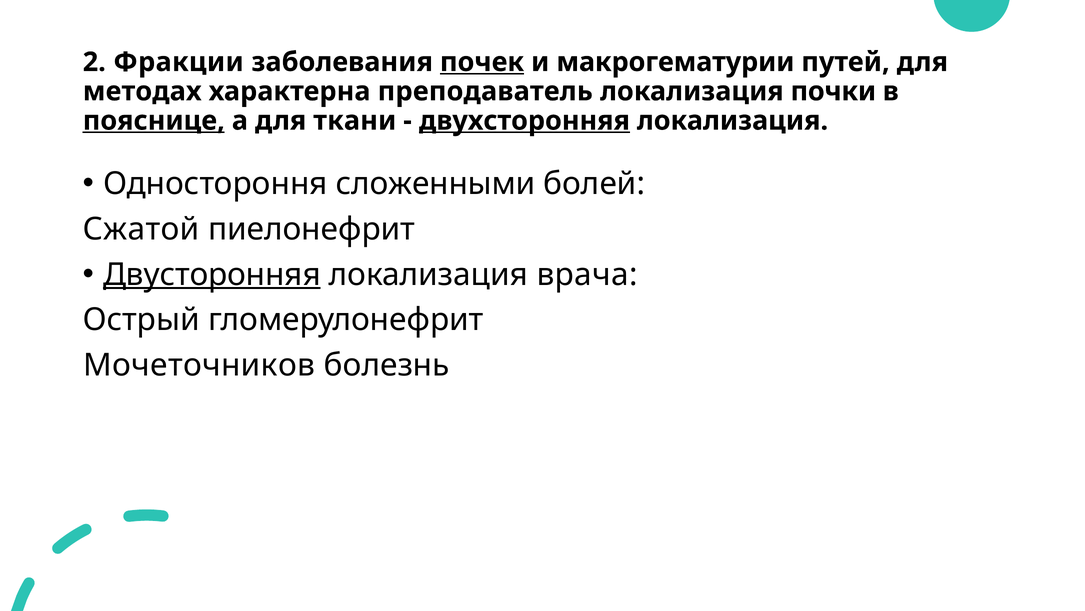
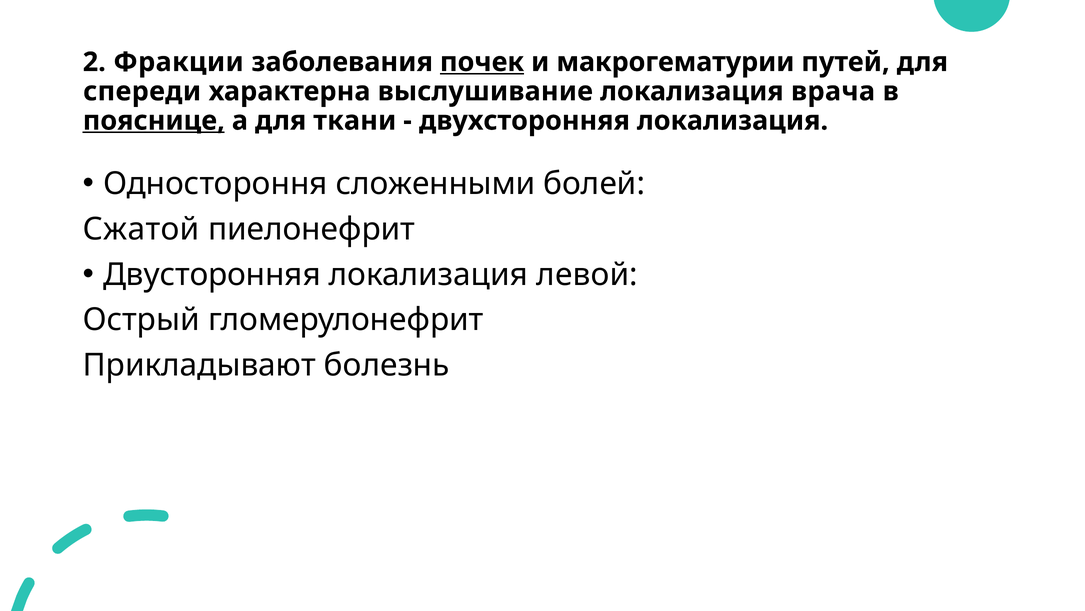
методах: методах -> спереди (142, 91)
преподаватель: преподаватель -> выслушивание (485, 91)
почки: почки -> врача (833, 91)
двухсторонняя underline: present -> none (525, 121)
Двусторонняя underline: present -> none (212, 274)
врача: врача -> левой (587, 274)
Мочеточников: Мочеточников -> Прикладывают (199, 365)
